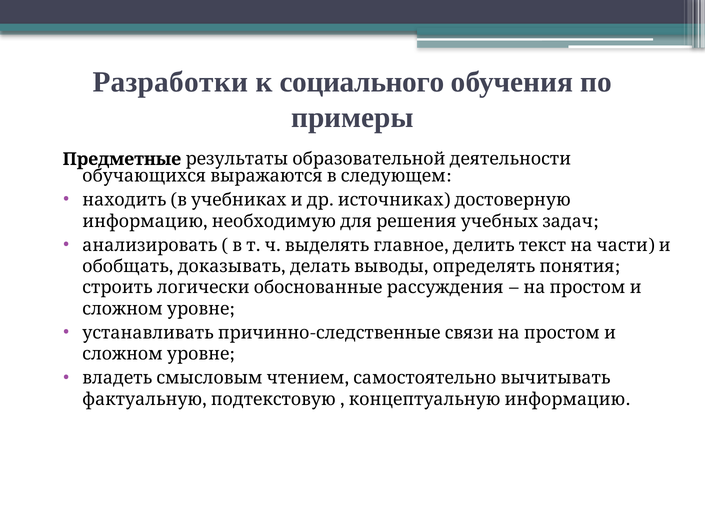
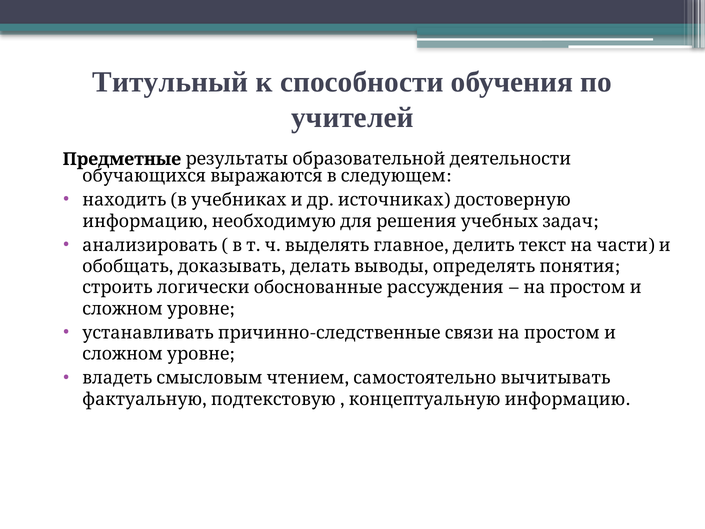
Разработки: Разработки -> Титульный (170, 82)
социального: социального -> способности (362, 82)
примеры: примеры -> учителей (352, 117)
